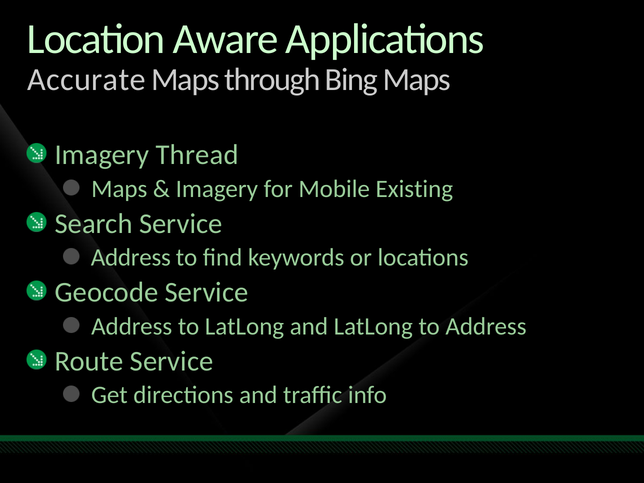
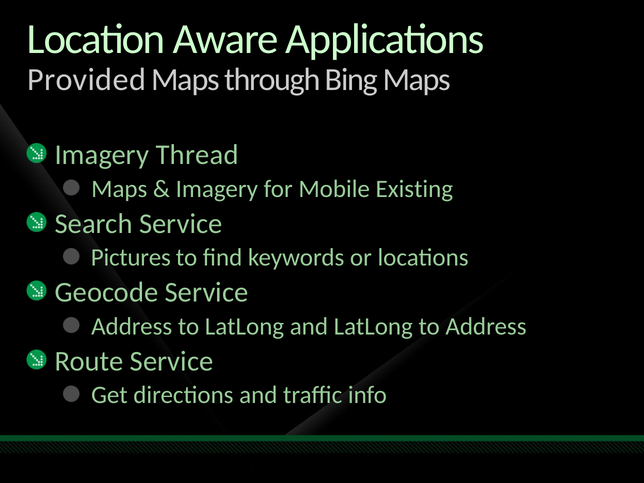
Accurate: Accurate -> Provided (87, 80)
Address: Address -> Pictures (131, 258)
